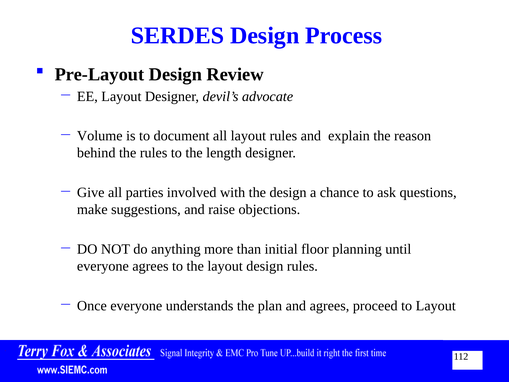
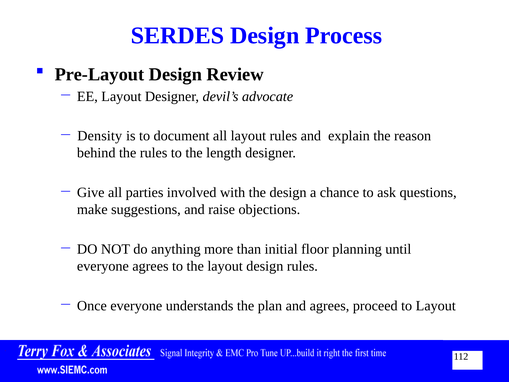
Volume: Volume -> Density (100, 136)
